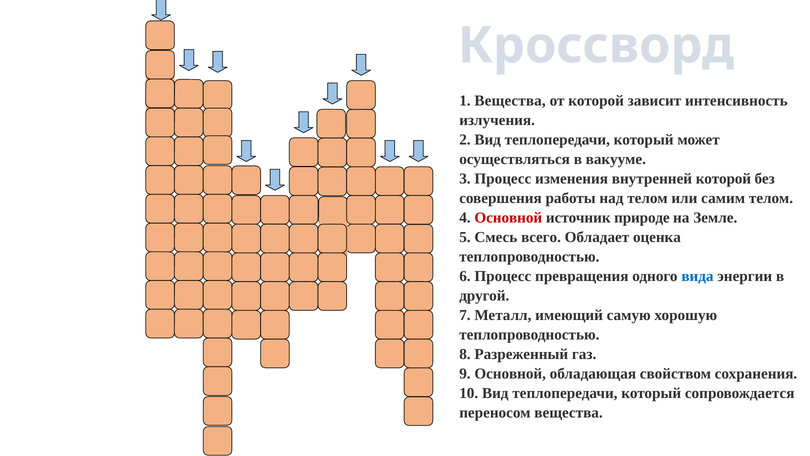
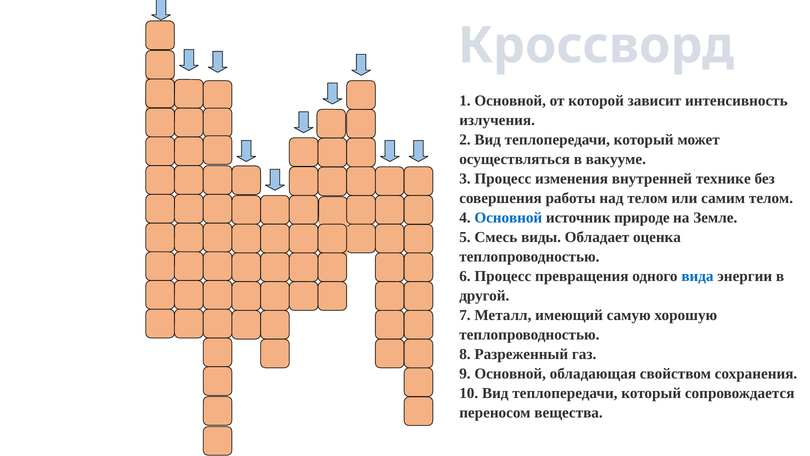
1 Вещества: Вещества -> Основной (510, 100)
внутренней которой: которой -> технике (723, 178)
Основной colour: red -> blue (508, 217)
всего: всего -> виды (541, 237)
